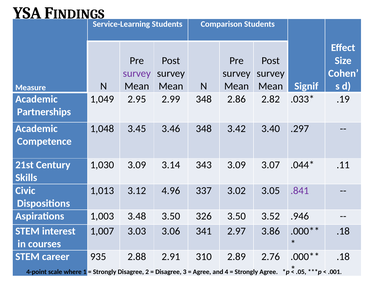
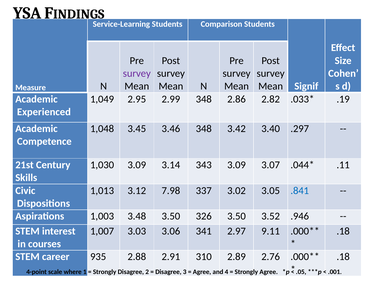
Partnerships: Partnerships -> Experienced (44, 112)
4.96: 4.96 -> 7.98 (171, 190)
.841 colour: purple -> blue (300, 190)
3.86: 3.86 -> 9.11 (271, 231)
